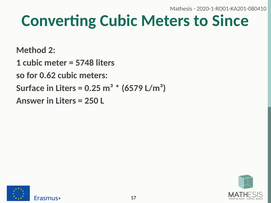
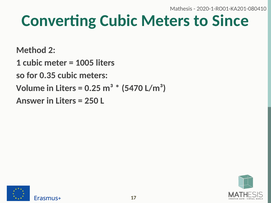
5748: 5748 -> 1005 (85, 63)
0.62: 0.62 -> 0.35 (48, 76)
Surface: Surface -> Volume (30, 88)
6579: 6579 -> 5470 (132, 88)
